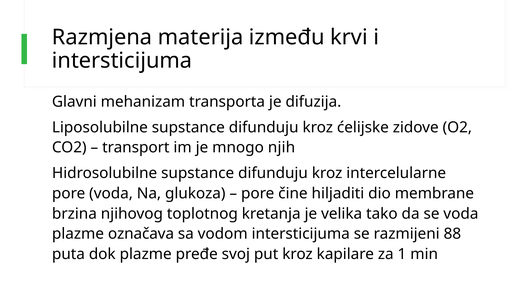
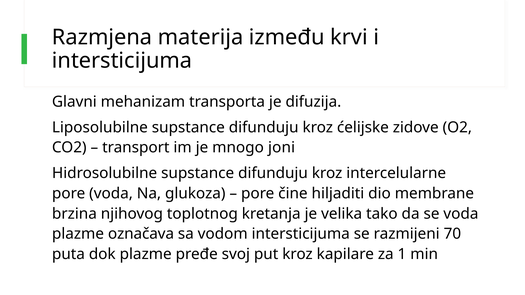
njih: njih -> joni (282, 148)
88: 88 -> 70 (452, 234)
